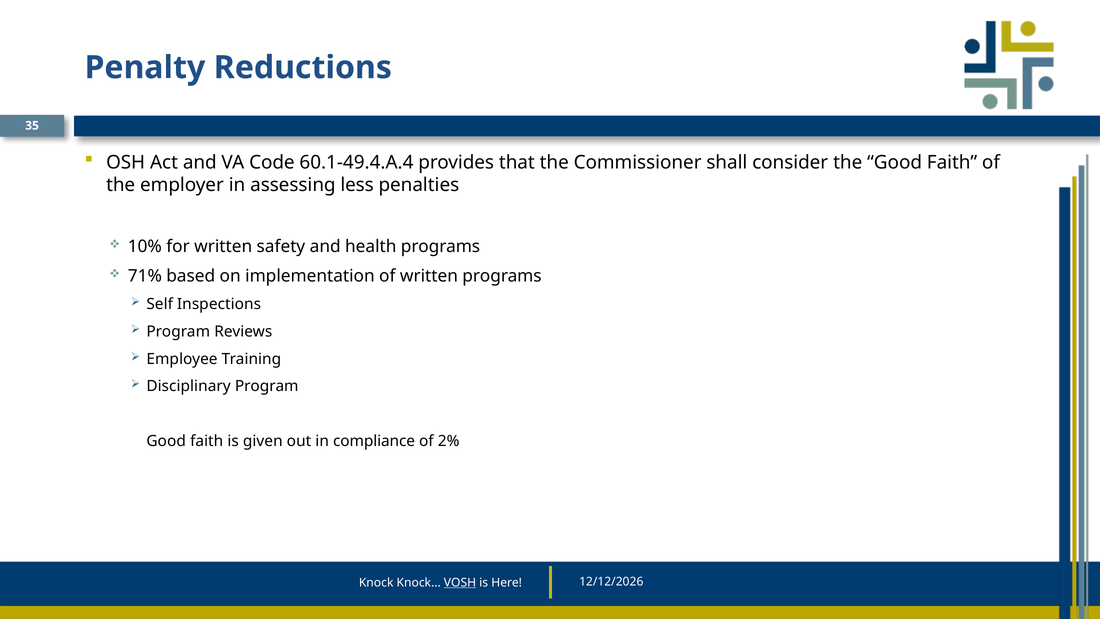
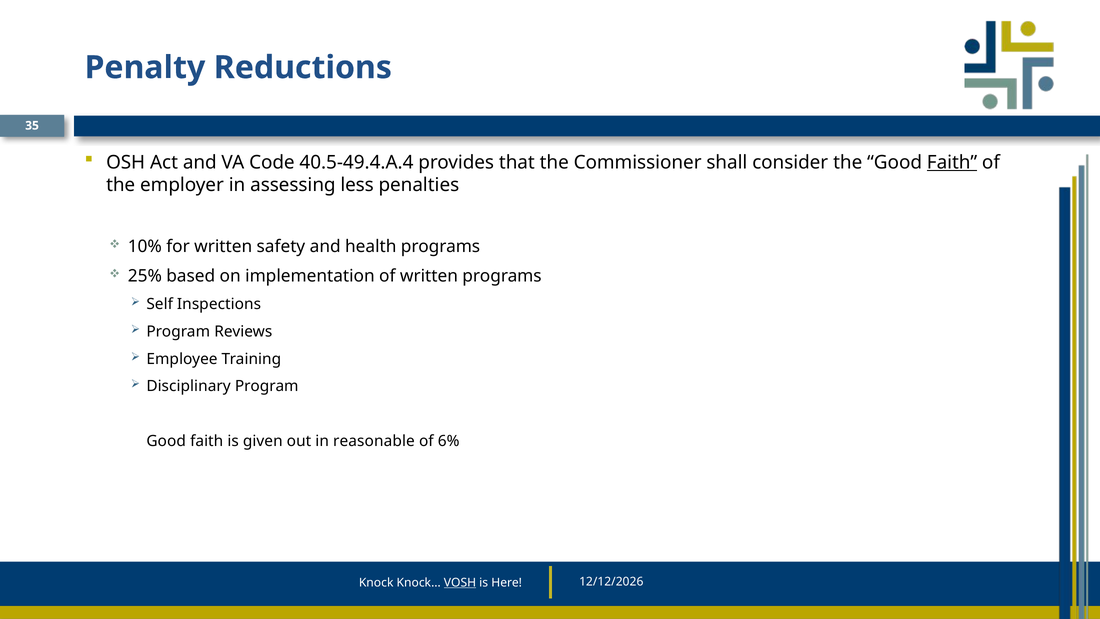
60.1-49.4.A.4: 60.1-49.4.A.4 -> 40.5-49.4.A.4 (356, 162)
Faith underline: none -> present (952, 162)
71%: 71% -> 25% (145, 276)
compliance: compliance -> reasonable (374, 441)
2%: 2% -> 6% (449, 441)
